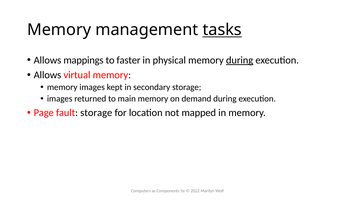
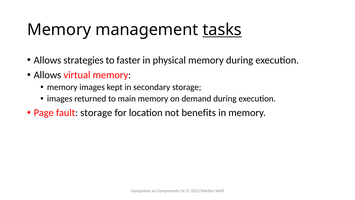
mappings: mappings -> strategies (83, 60)
during underline: present -> none (240, 60)
mapped: mapped -> benefits (199, 113)
